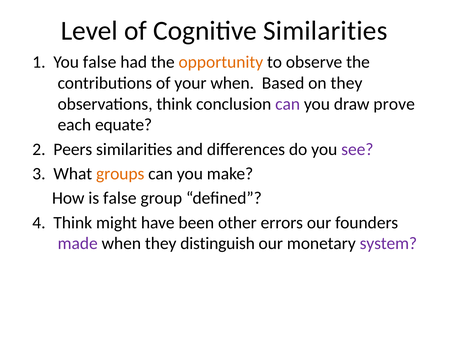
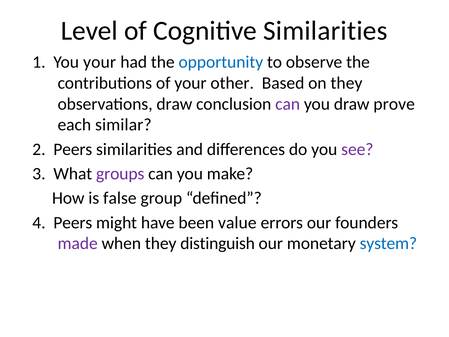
You false: false -> your (100, 62)
opportunity colour: orange -> blue (221, 62)
your when: when -> other (232, 83)
observations think: think -> draw (174, 104)
equate: equate -> similar (123, 125)
groups colour: orange -> purple (120, 174)
4 Think: Think -> Peers (73, 222)
other: other -> value (237, 222)
system colour: purple -> blue (388, 243)
